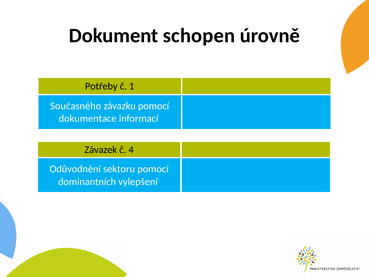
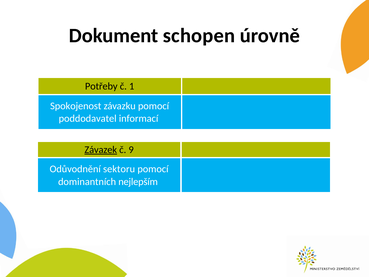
Současného: Současného -> Spokojenost (76, 106)
dokumentace: dokumentace -> poddodavatel (88, 118)
Závazek underline: none -> present (101, 150)
4: 4 -> 9 (131, 150)
vylepšení: vylepšení -> nejlepším (138, 181)
